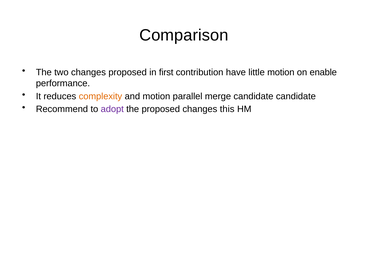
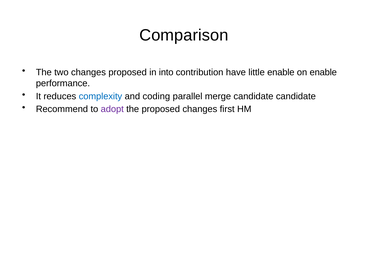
first: first -> into (166, 72)
little motion: motion -> enable (281, 72)
complexity colour: orange -> blue (100, 96)
and motion: motion -> coding (156, 96)
this: this -> first (227, 109)
